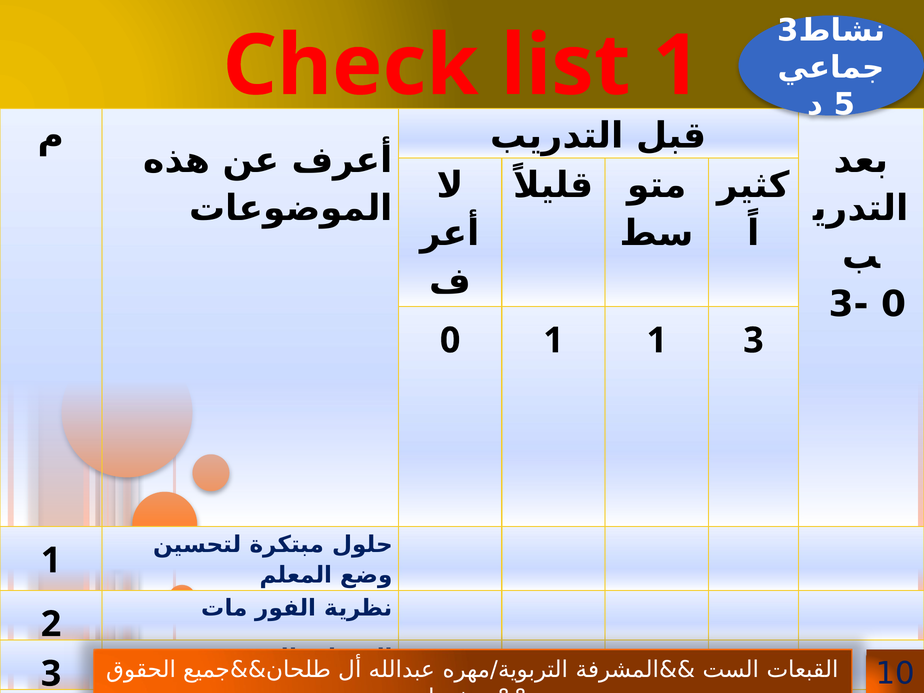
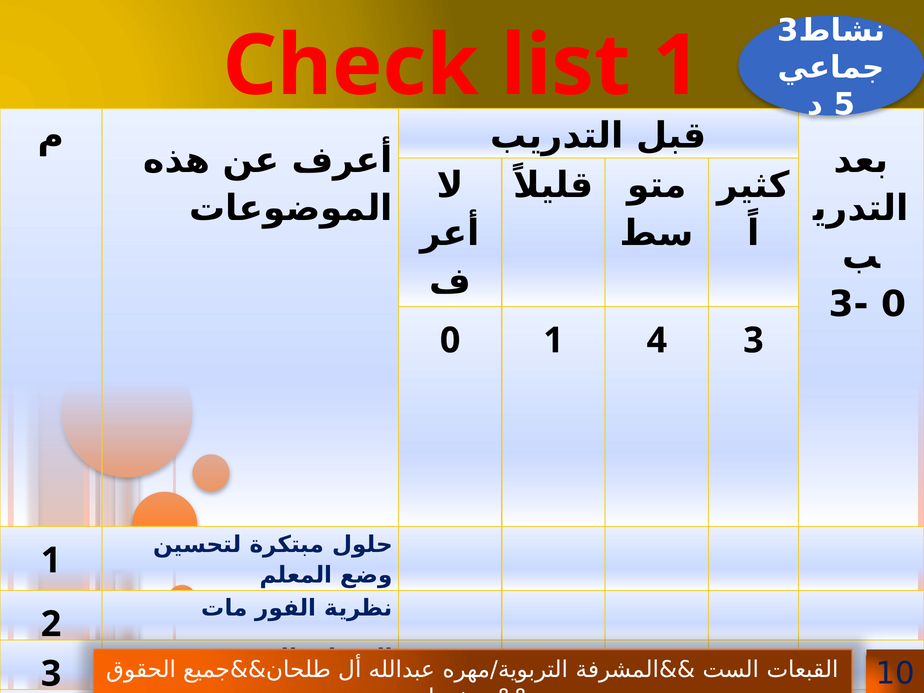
1 1: 1 -> 4 (657, 340)
